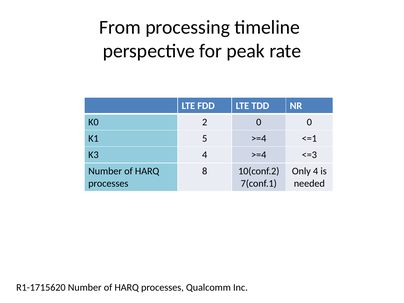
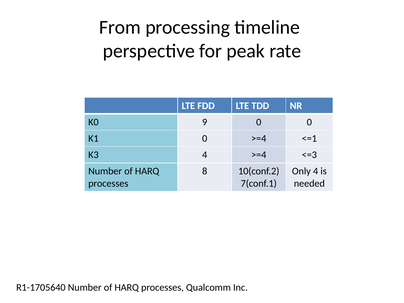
2: 2 -> 9 (205, 122)
K1 5: 5 -> 0 (205, 138)
R1-1715620: R1-1715620 -> R1-1705640 (41, 287)
